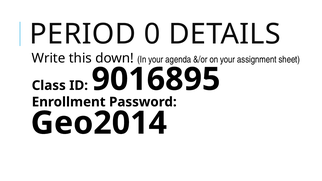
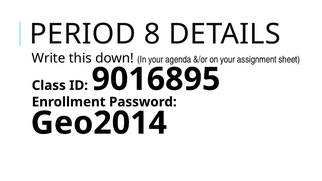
0: 0 -> 8 (152, 34)
